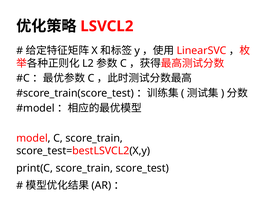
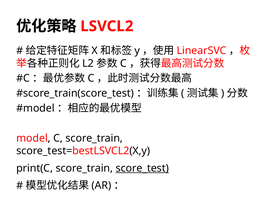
score_test underline: none -> present (142, 168)
